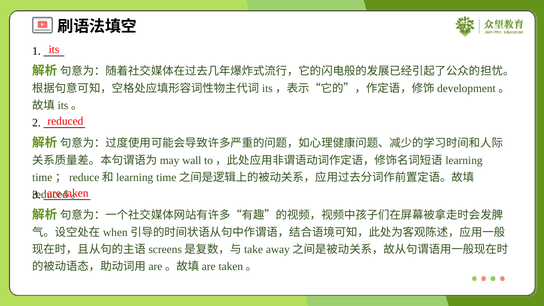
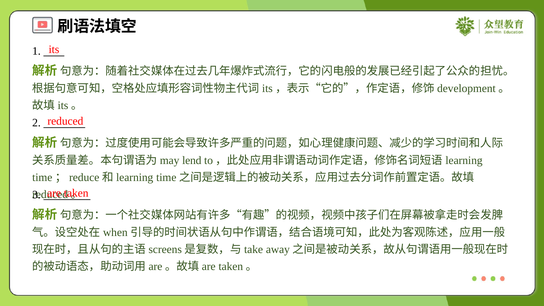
wall: wall -> lend (192, 160)
